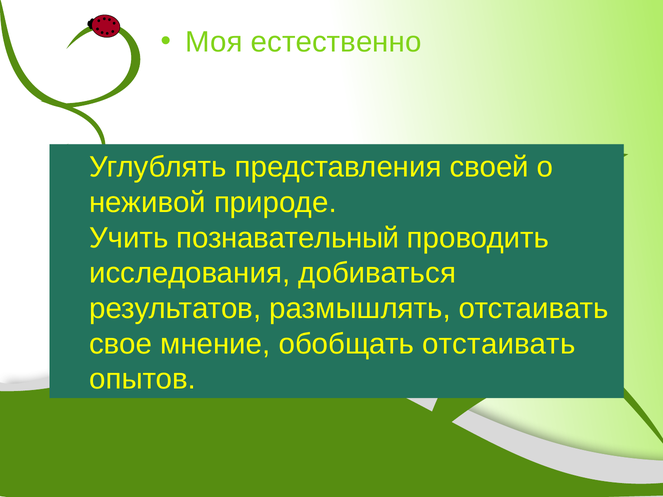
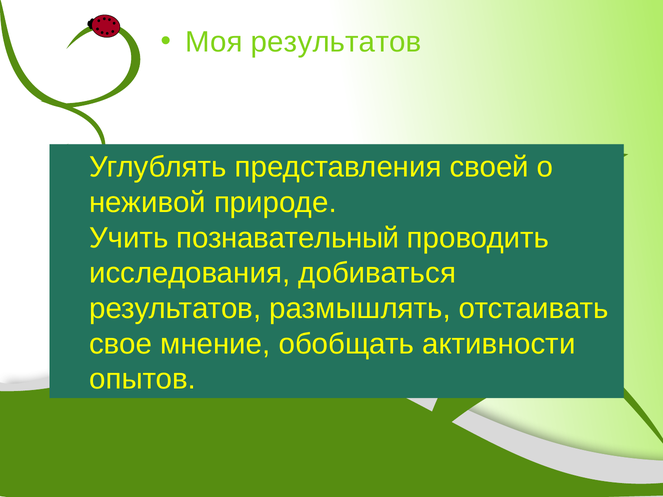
Моя естественно: естественно -> результатов (336, 42)
обобщать отстаивать: отстаивать -> активности (499, 344)
